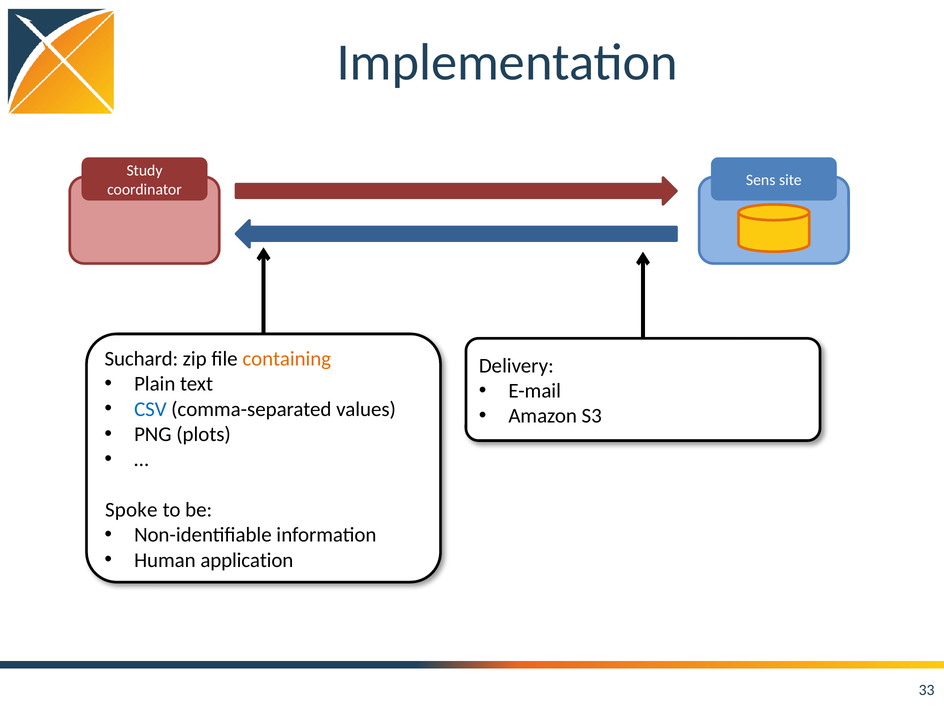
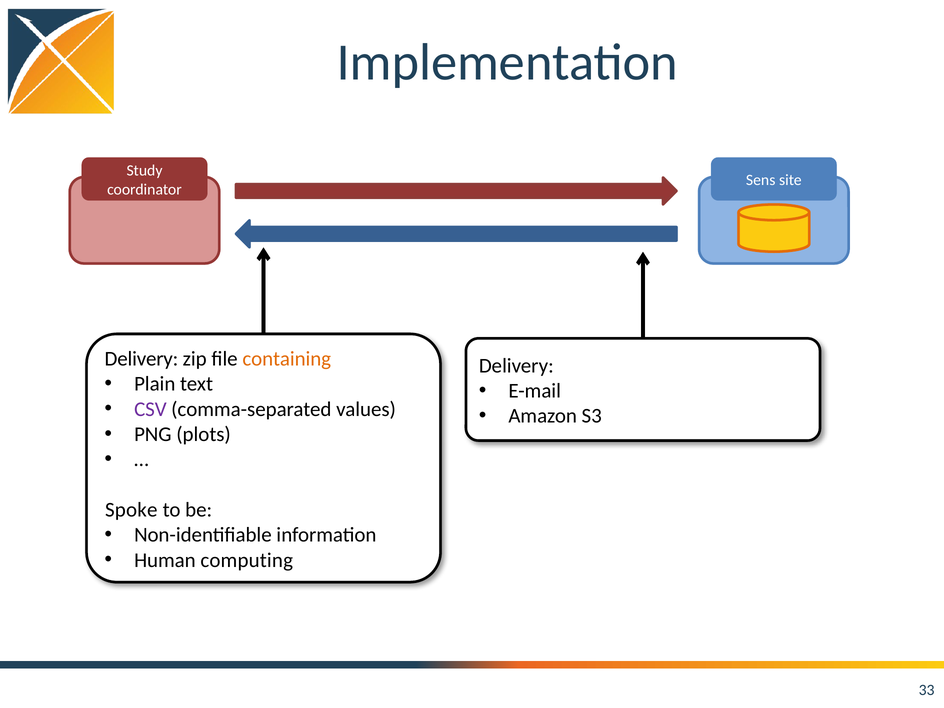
Suchard: Suchard -> Delivery (141, 359)
CSV colour: blue -> purple (150, 409)
application: application -> computing (247, 560)
